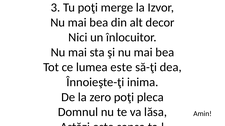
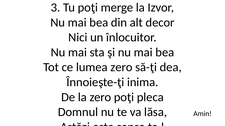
lumea este: este -> zero (121, 68)
